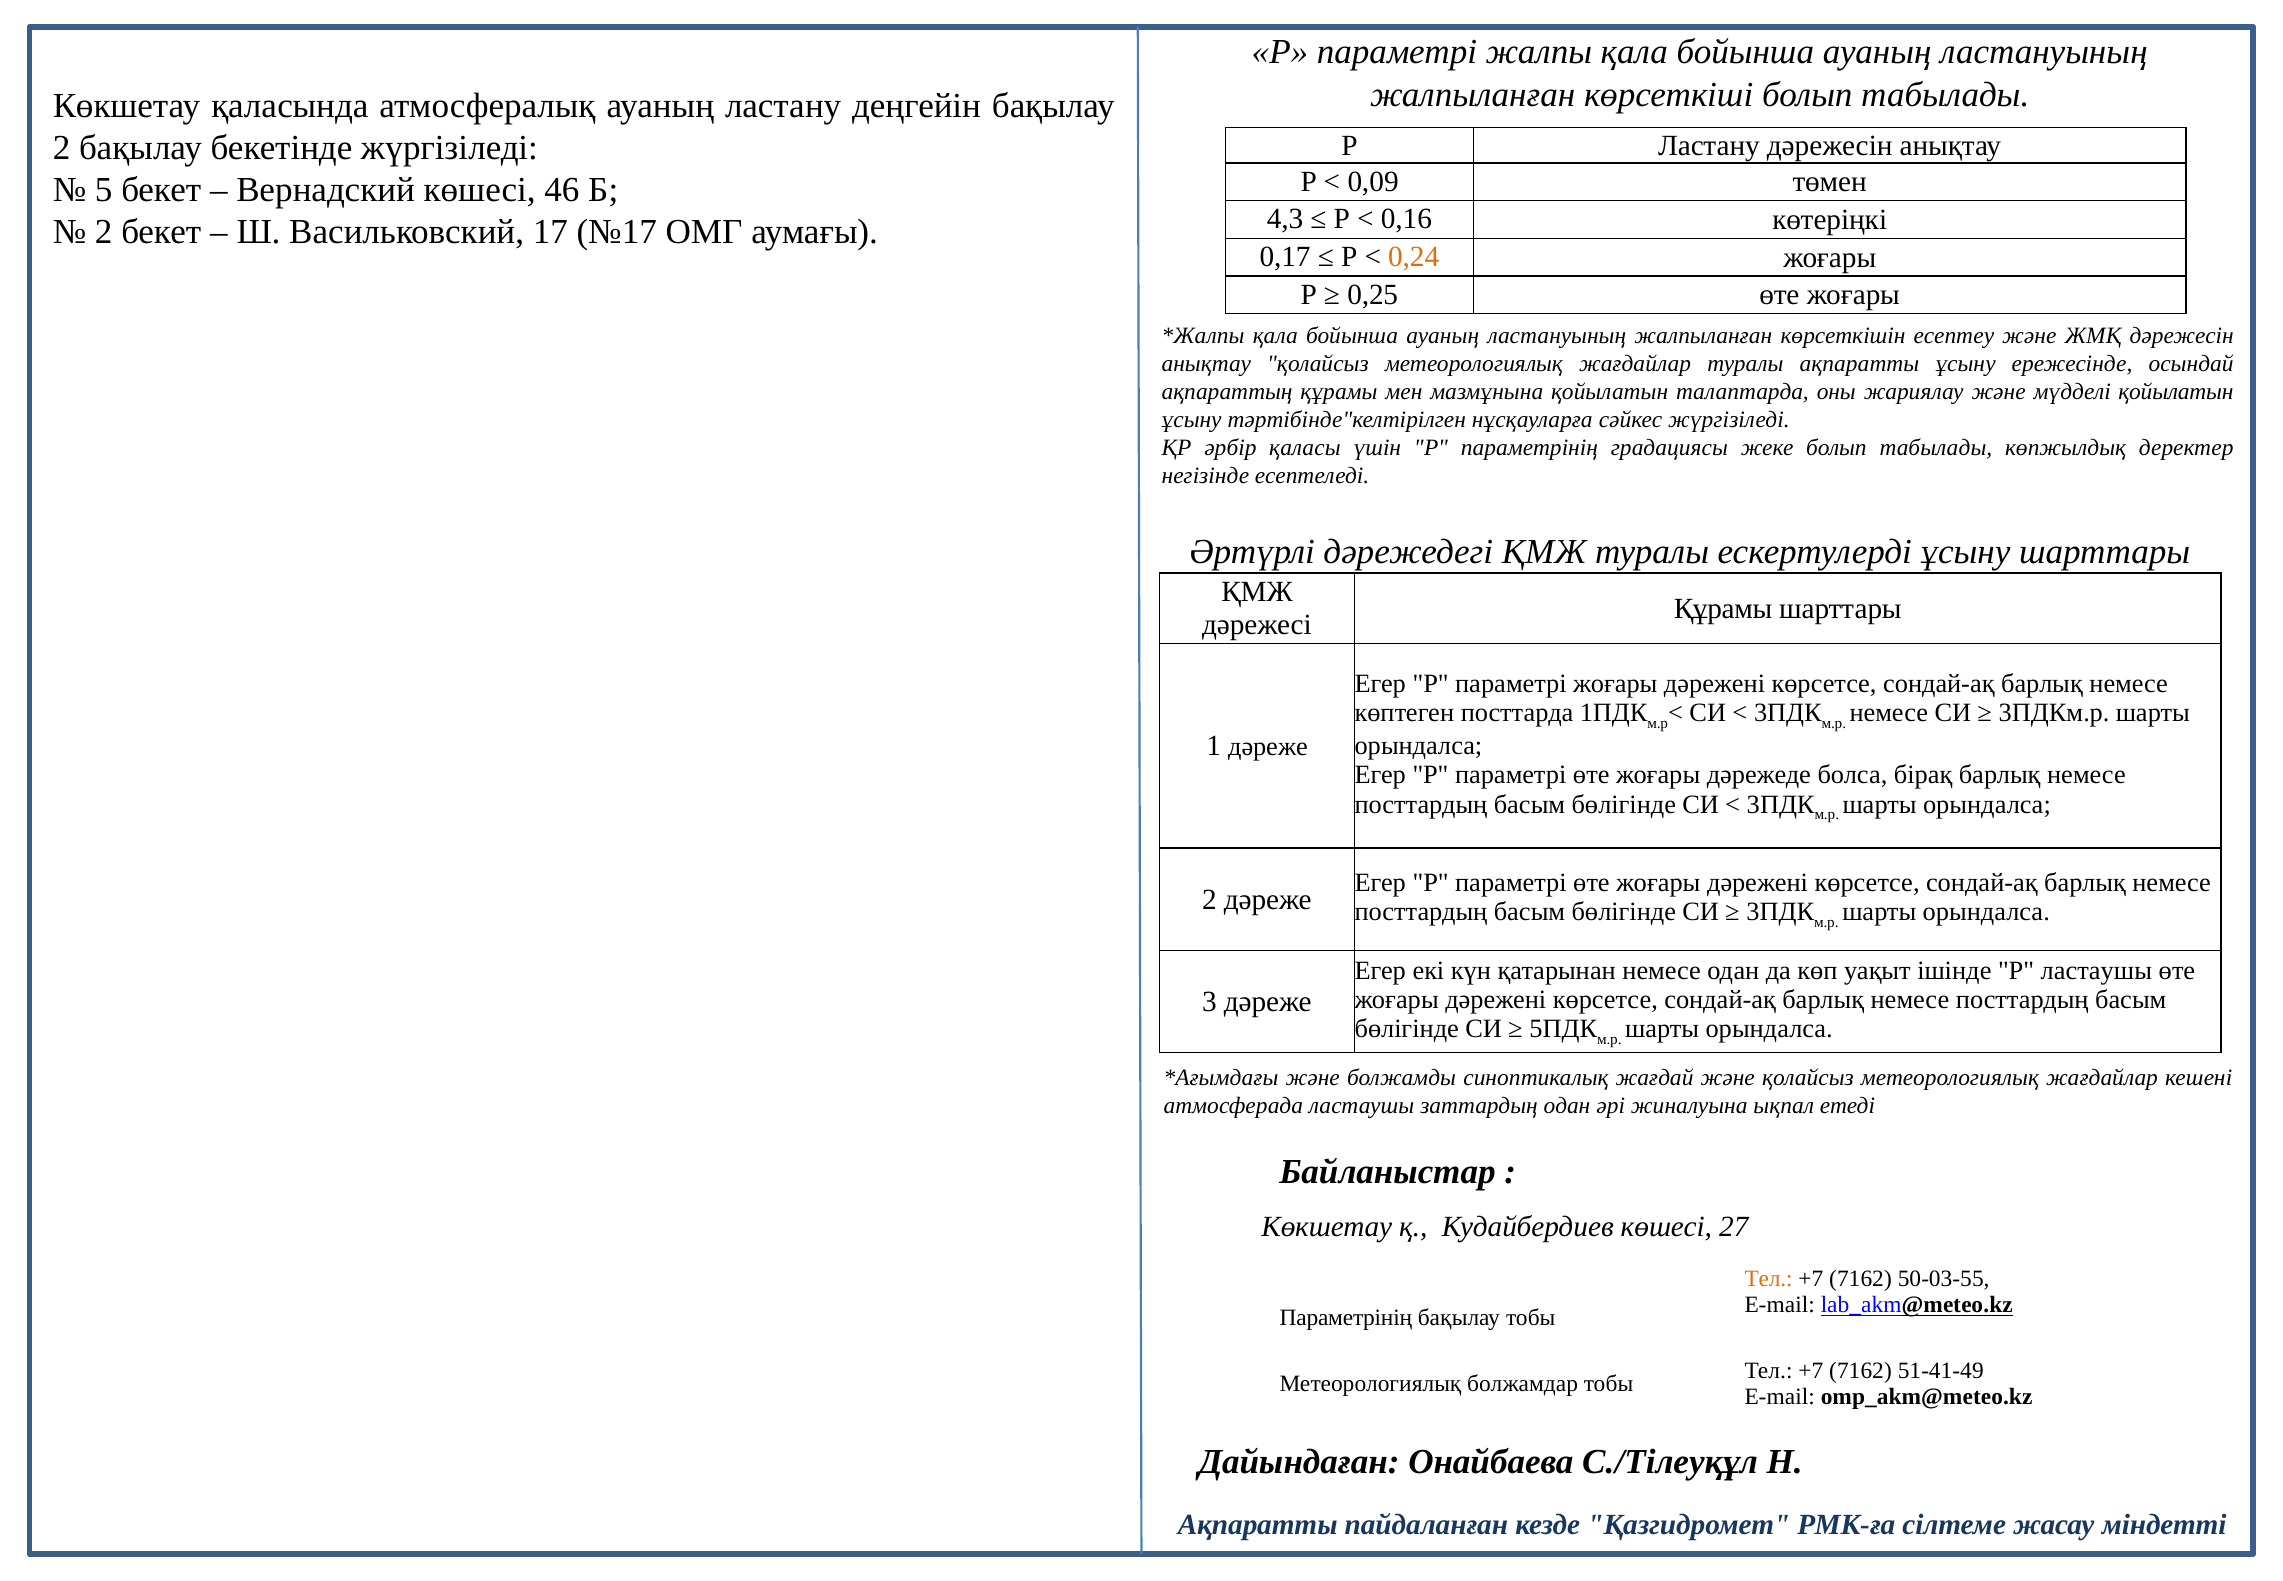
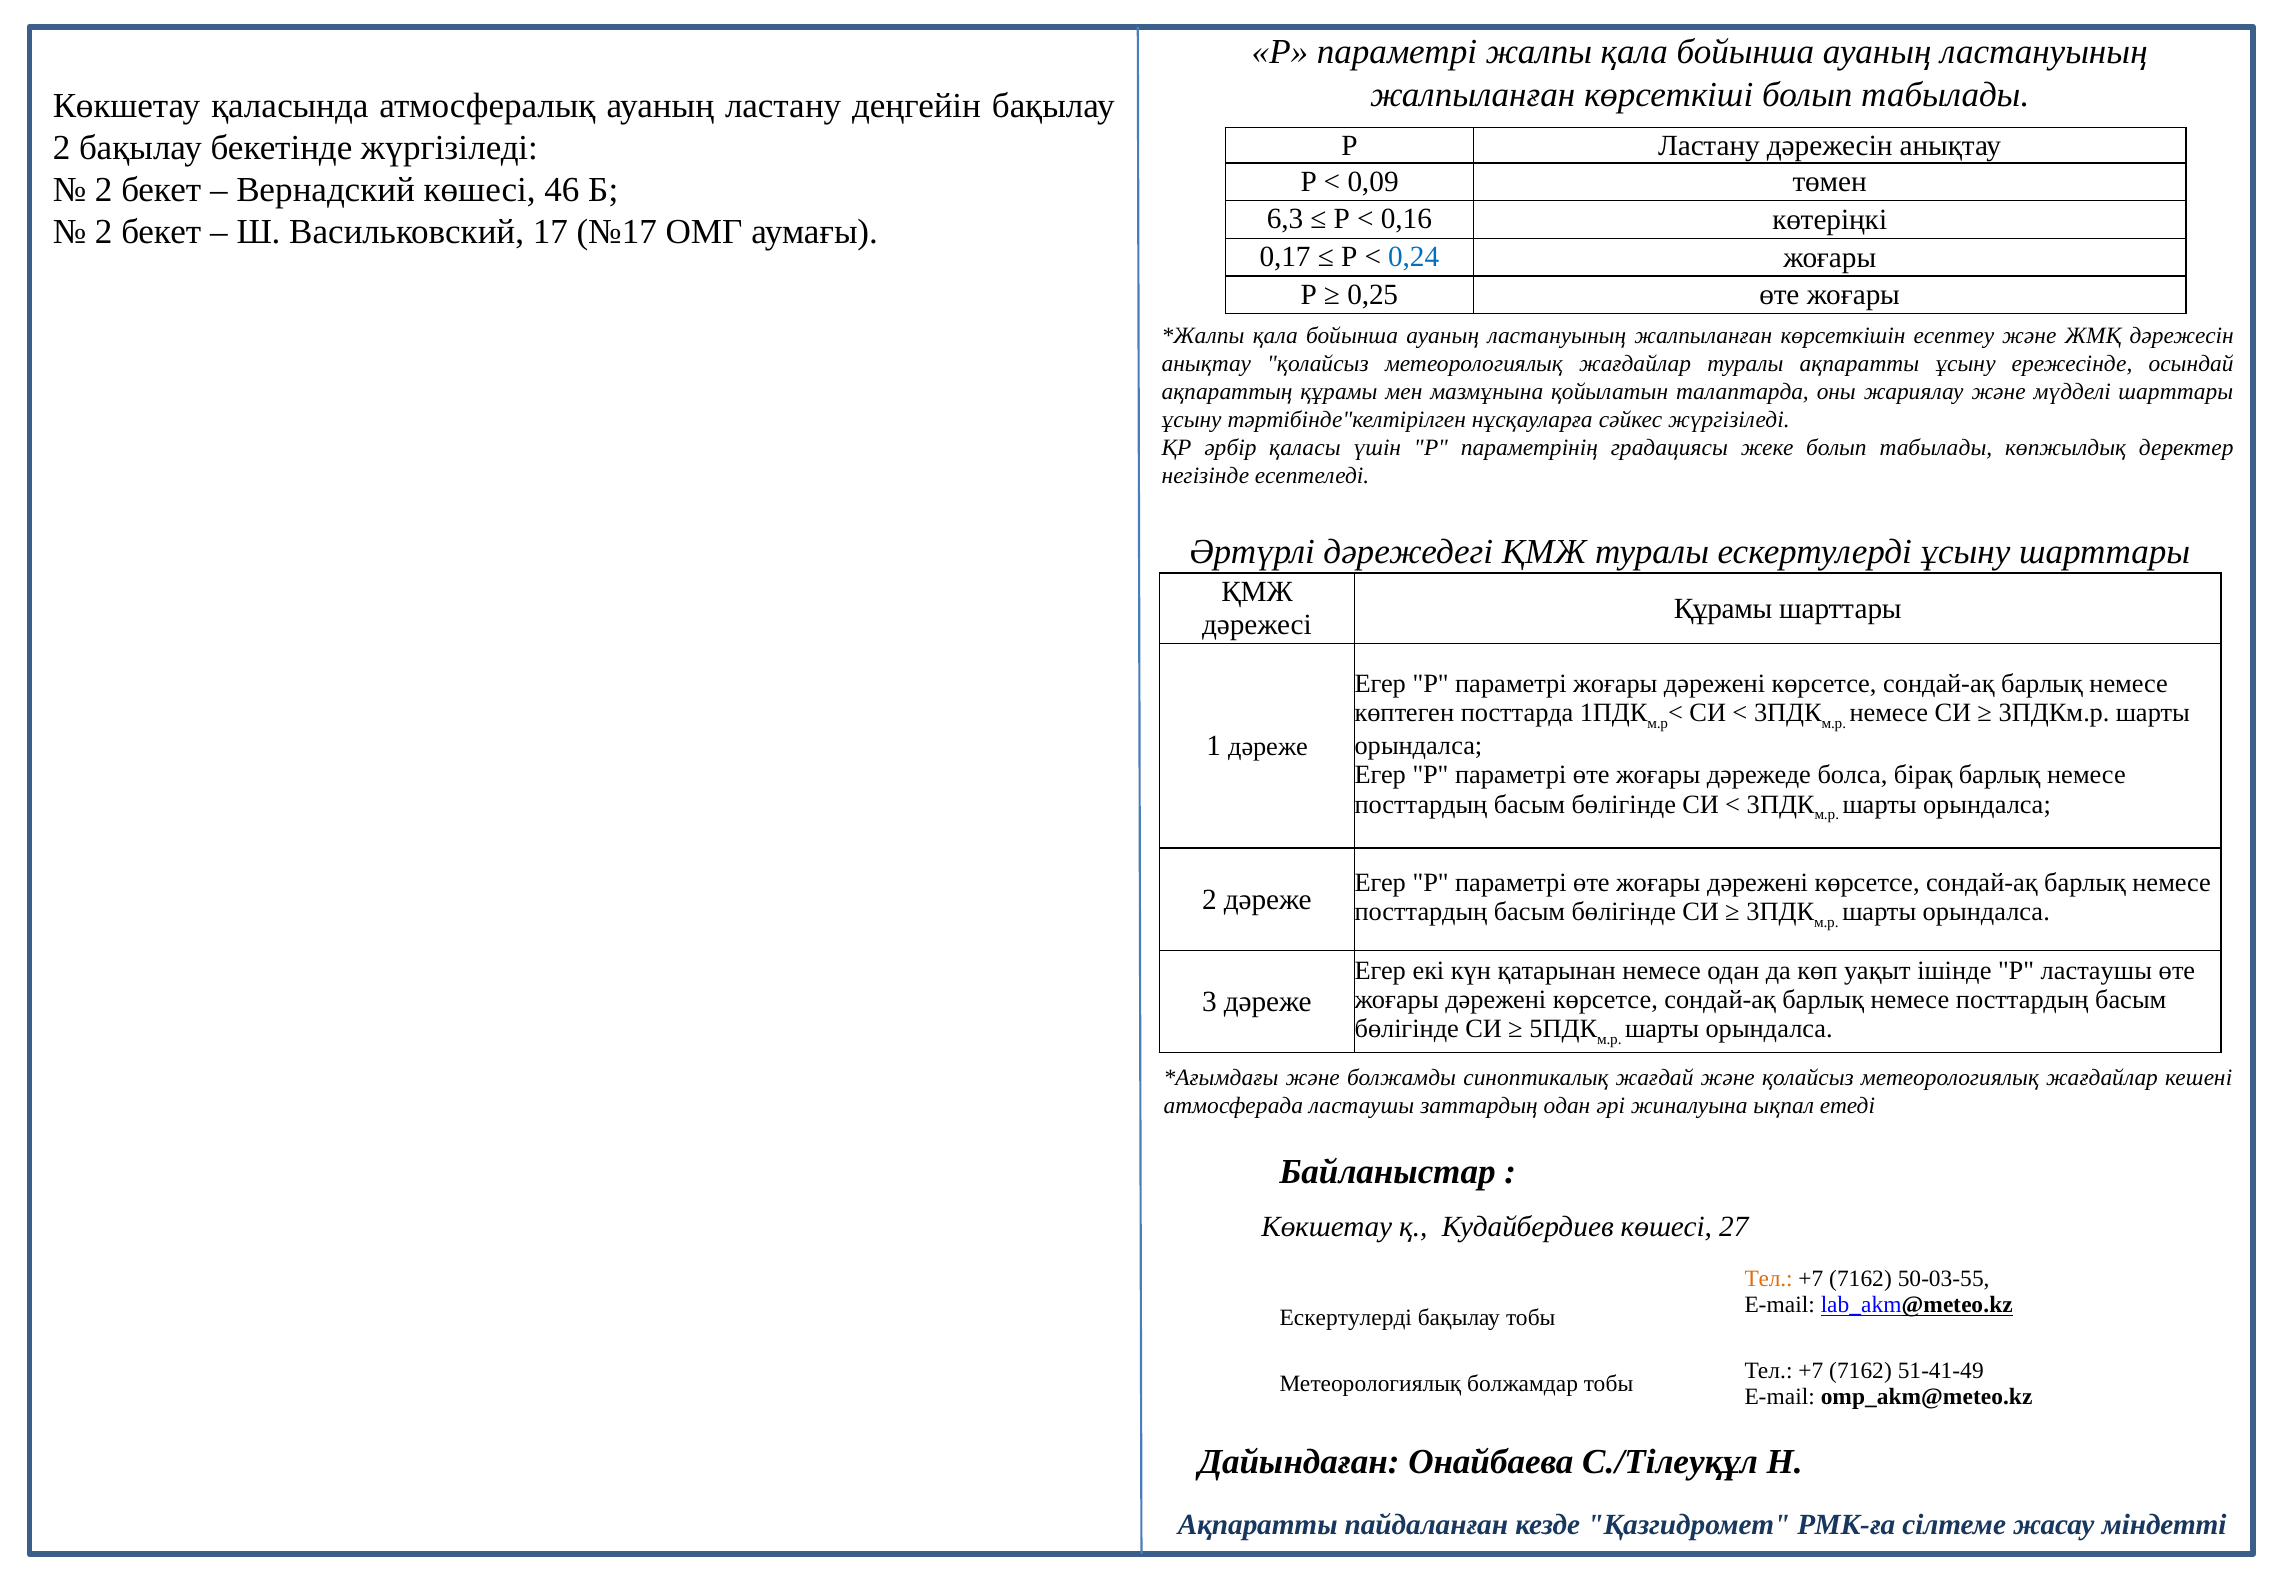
5: 5 -> 2 (104, 190)
4,3: 4,3 -> 6,3 (1285, 219)
0,24 colour: orange -> blue (1414, 257)
мүдделі қойылатын: қойылатын -> шарттары (2176, 392)
Параметрінің: Параметрінің -> Ескертулерді (1346, 1318)
